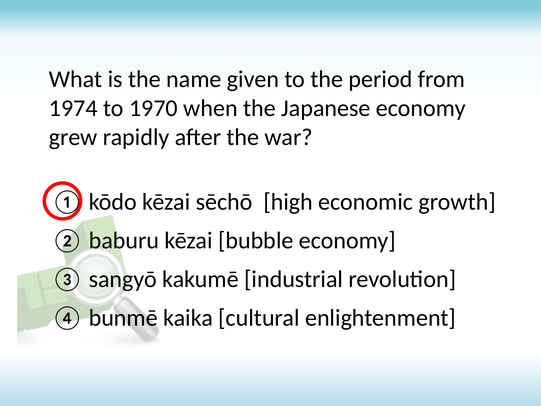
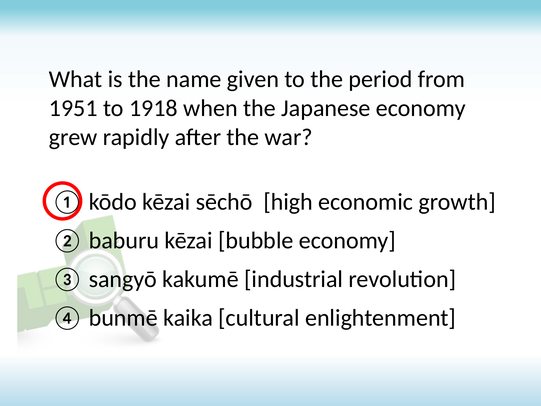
1974: 1974 -> 1951 (73, 108)
1970: 1970 -> 1918 (153, 108)
